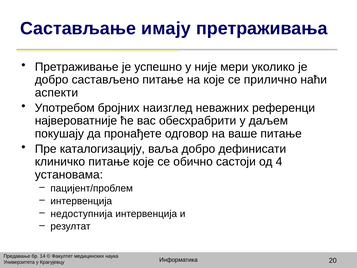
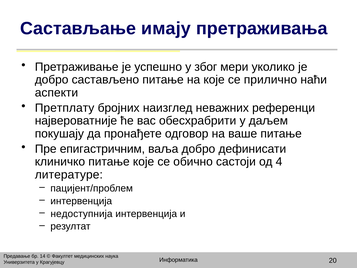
није: није -> због (206, 67)
Употребом: Употребом -> Претплату (65, 108)
каталогизацију: каталогизацију -> епигастричним (102, 149)
установама: установама -> литературе (69, 174)
